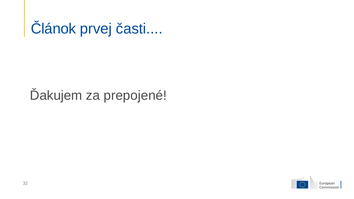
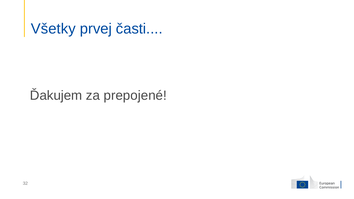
Článok: Článok -> Všetky (53, 29)
